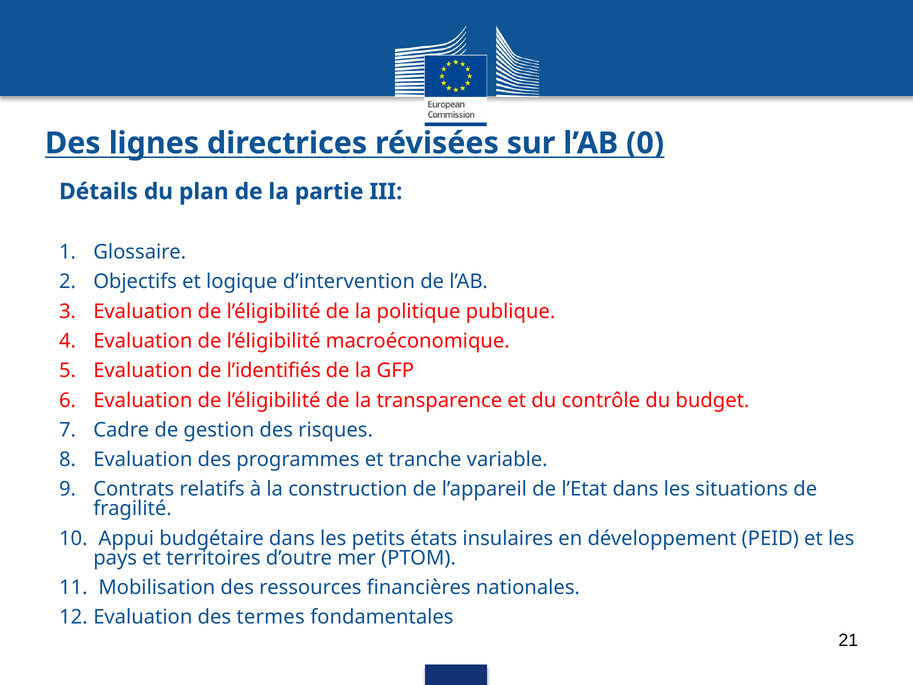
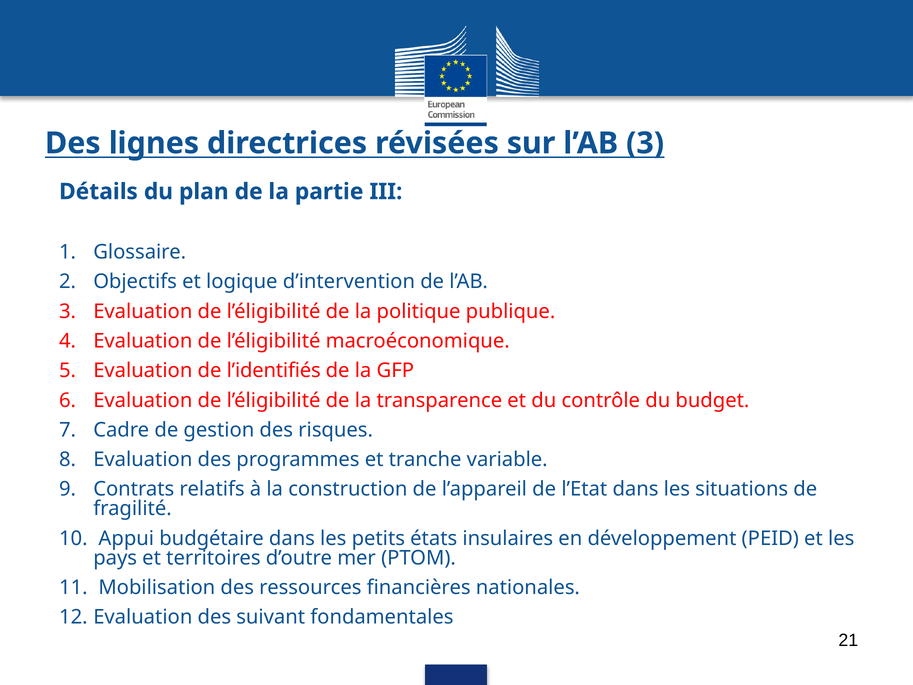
sur l’AB 0: 0 -> 3 (645, 143)
termes: termes -> suivant (271, 617)
